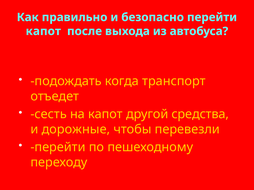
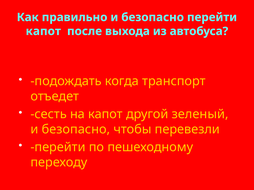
средства: средства -> зеленый (200, 114)
дорожные: дорожные -> безопасно (76, 130)
